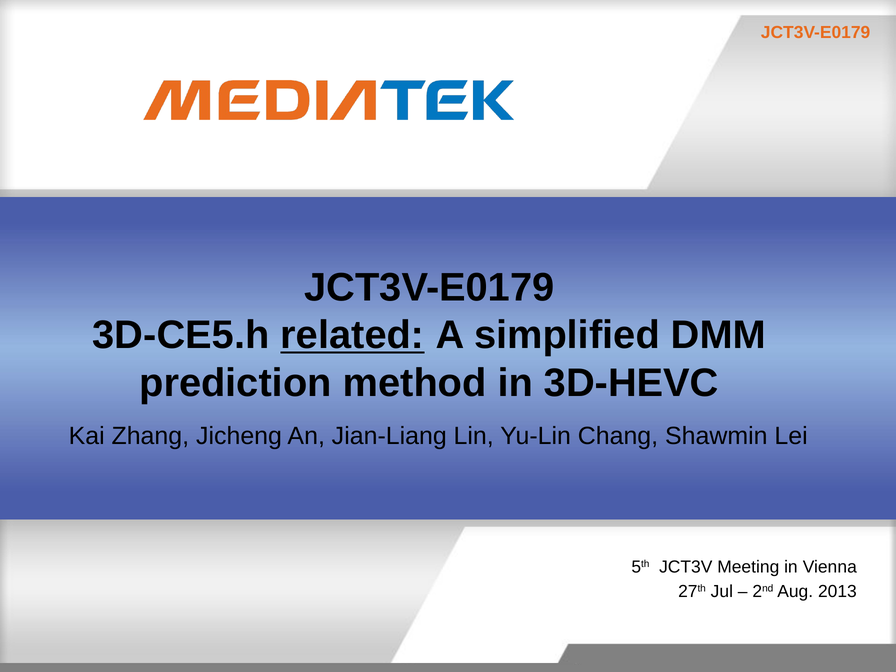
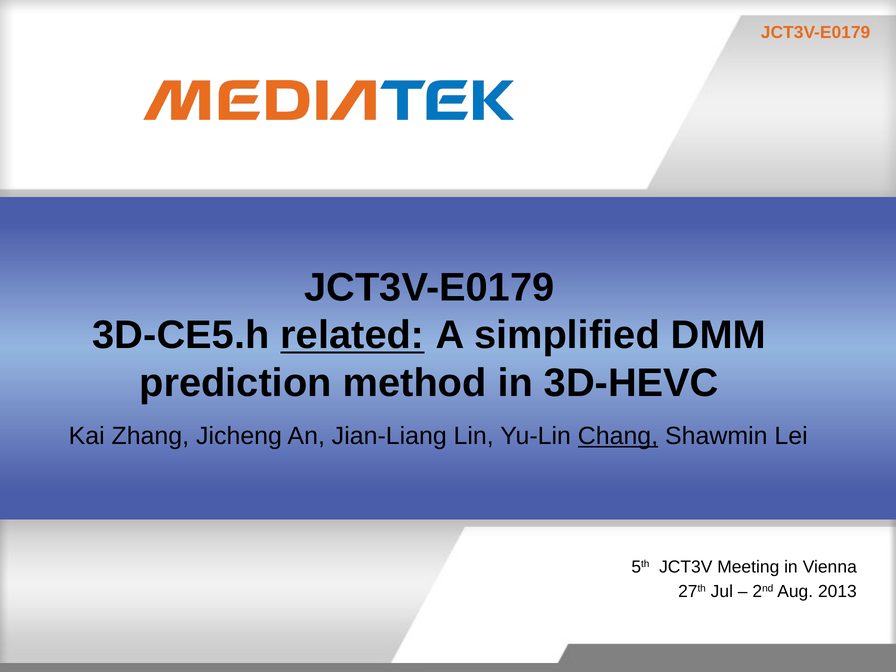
Chang underline: none -> present (618, 436)
